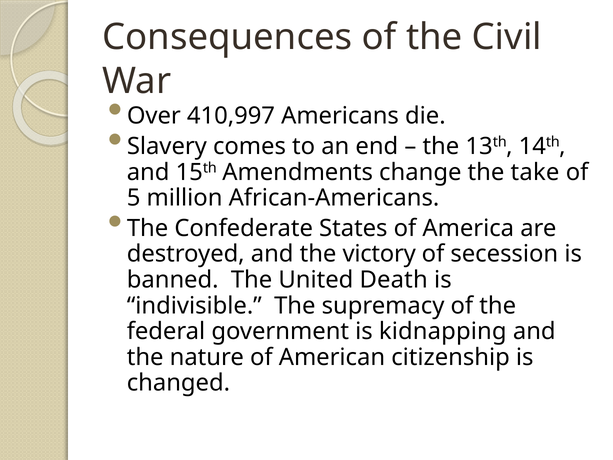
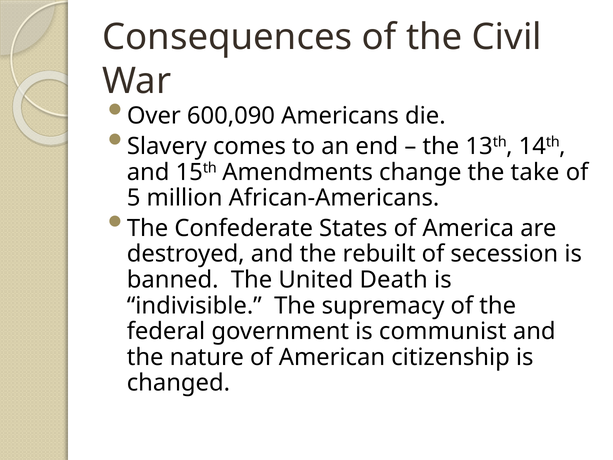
410,997: 410,997 -> 600,090 (231, 116)
victory: victory -> rebuilt (379, 254)
kidnapping: kidnapping -> communist (443, 331)
